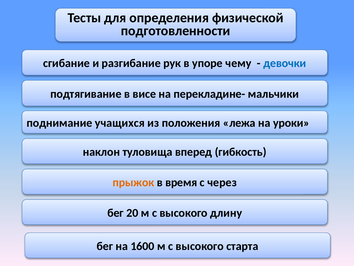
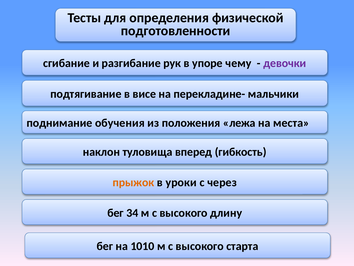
девочки colour: blue -> purple (285, 63)
учащихся: учащихся -> обучения (120, 123)
уроки: уроки -> места (291, 123)
время: время -> уроки (181, 182)
20: 20 -> 34 (132, 213)
1600: 1600 -> 1010 (142, 246)
